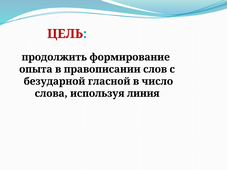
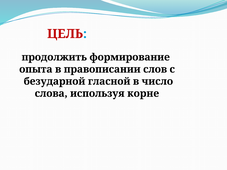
линия: линия -> корне (143, 94)
